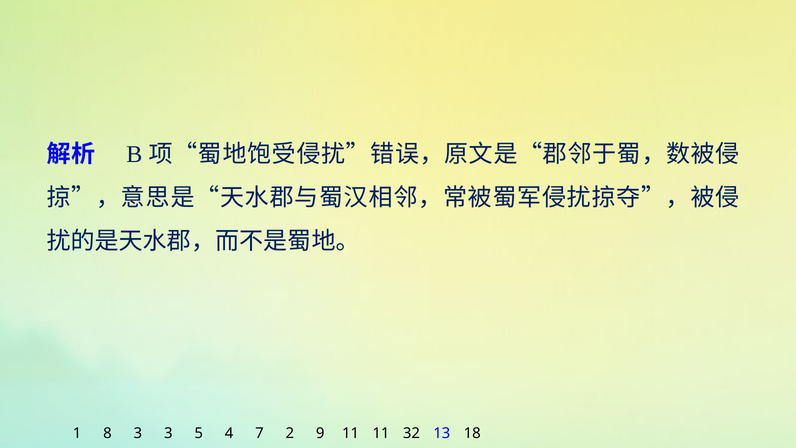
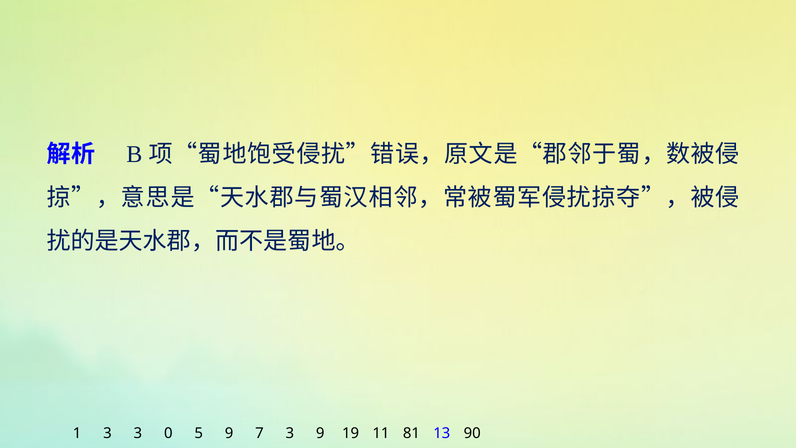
1 8: 8 -> 3 (107, 433)
3 3: 3 -> 0 (168, 433)
5 4: 4 -> 9 (229, 433)
7 2: 2 -> 3 (290, 433)
9 11: 11 -> 19 (351, 433)
32: 32 -> 81 (411, 433)
18: 18 -> 90 (472, 433)
